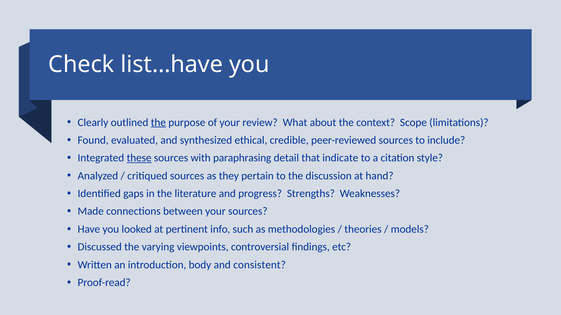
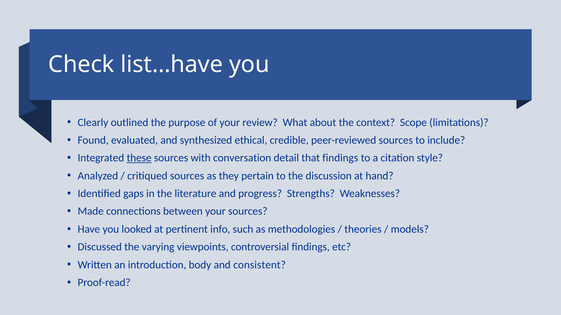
the underline: present -> none (158, 123)
paraphrasing: paraphrasing -> conversation (242, 158)
that indicate: indicate -> findings (340, 158)
